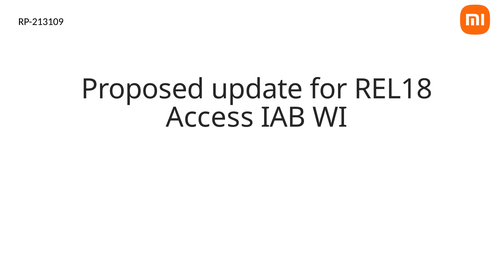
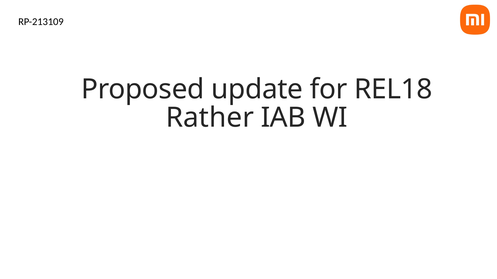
Access: Access -> Rather (210, 118)
